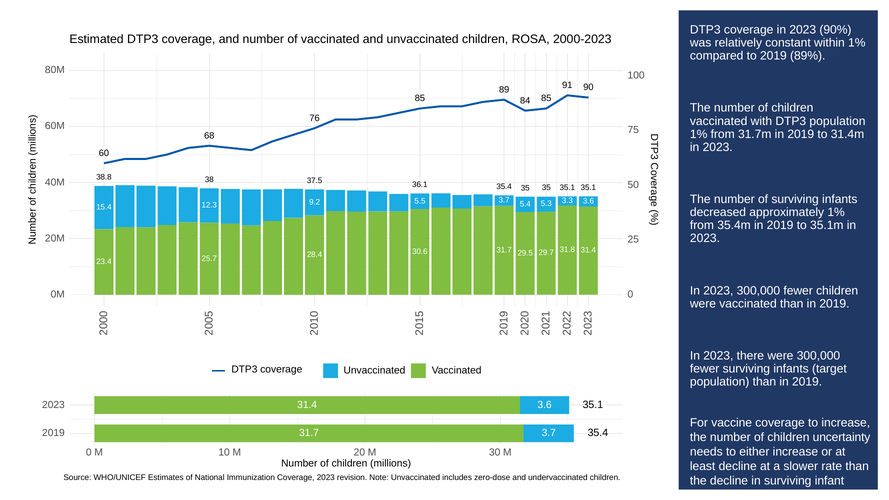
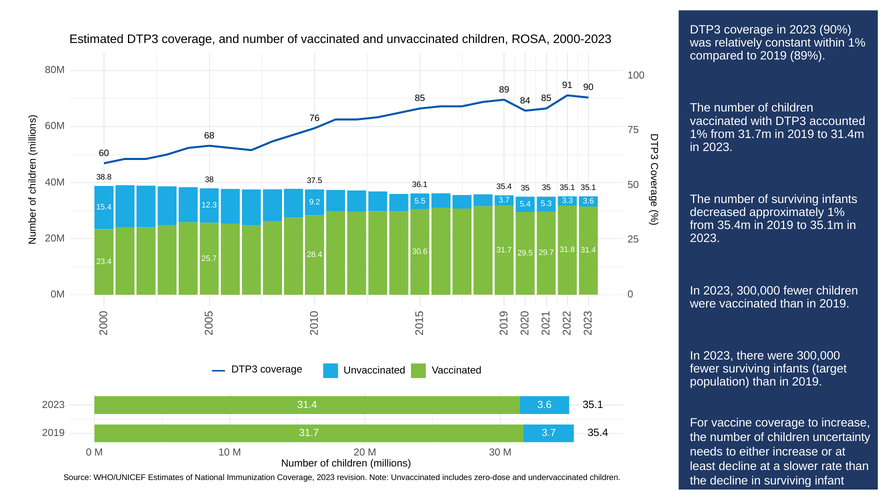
DTP3 population: population -> accounted (837, 121)
